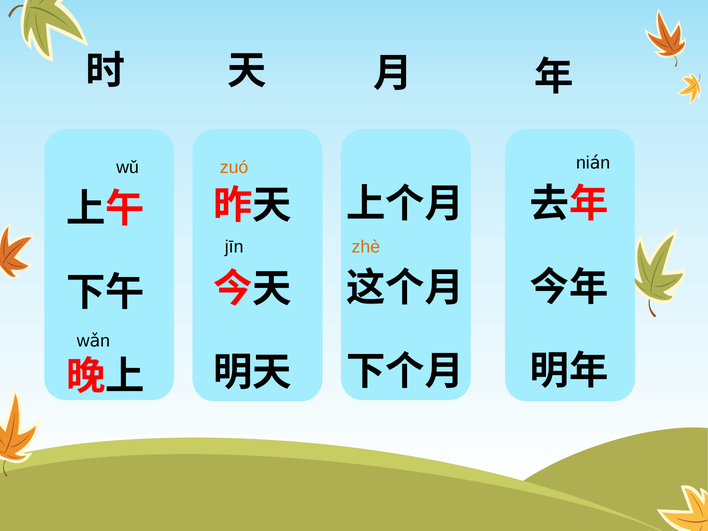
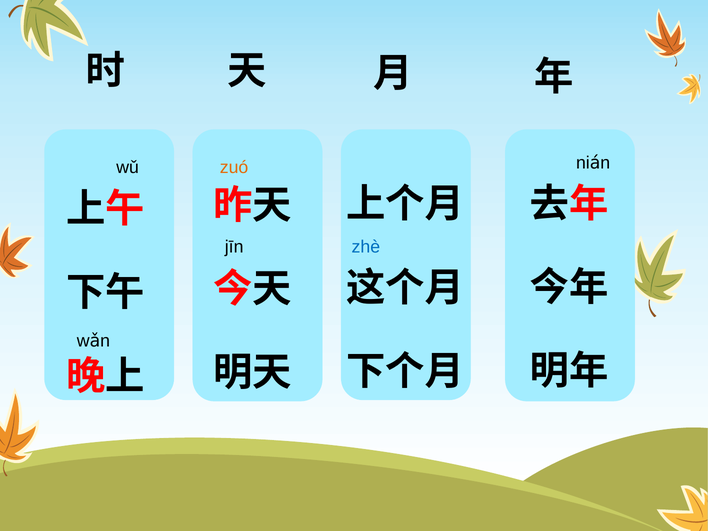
zhè colour: orange -> blue (366, 247)
